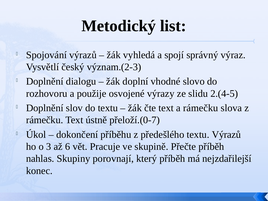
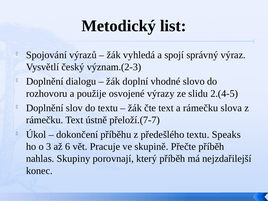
přeloží.(0-7: přeloží.(0-7 -> přeloží.(7-7 (135, 120)
textu Výrazů: Výrazů -> Speaks (226, 135)
